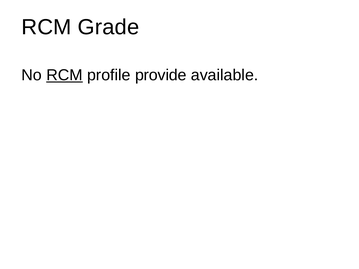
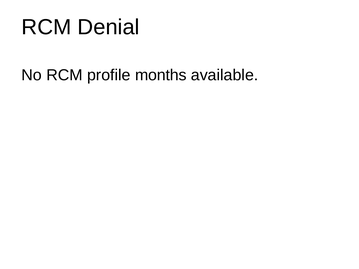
Grade: Grade -> Denial (109, 27)
RCM underline: present -> none (64, 75)
provide: provide -> months (161, 75)
